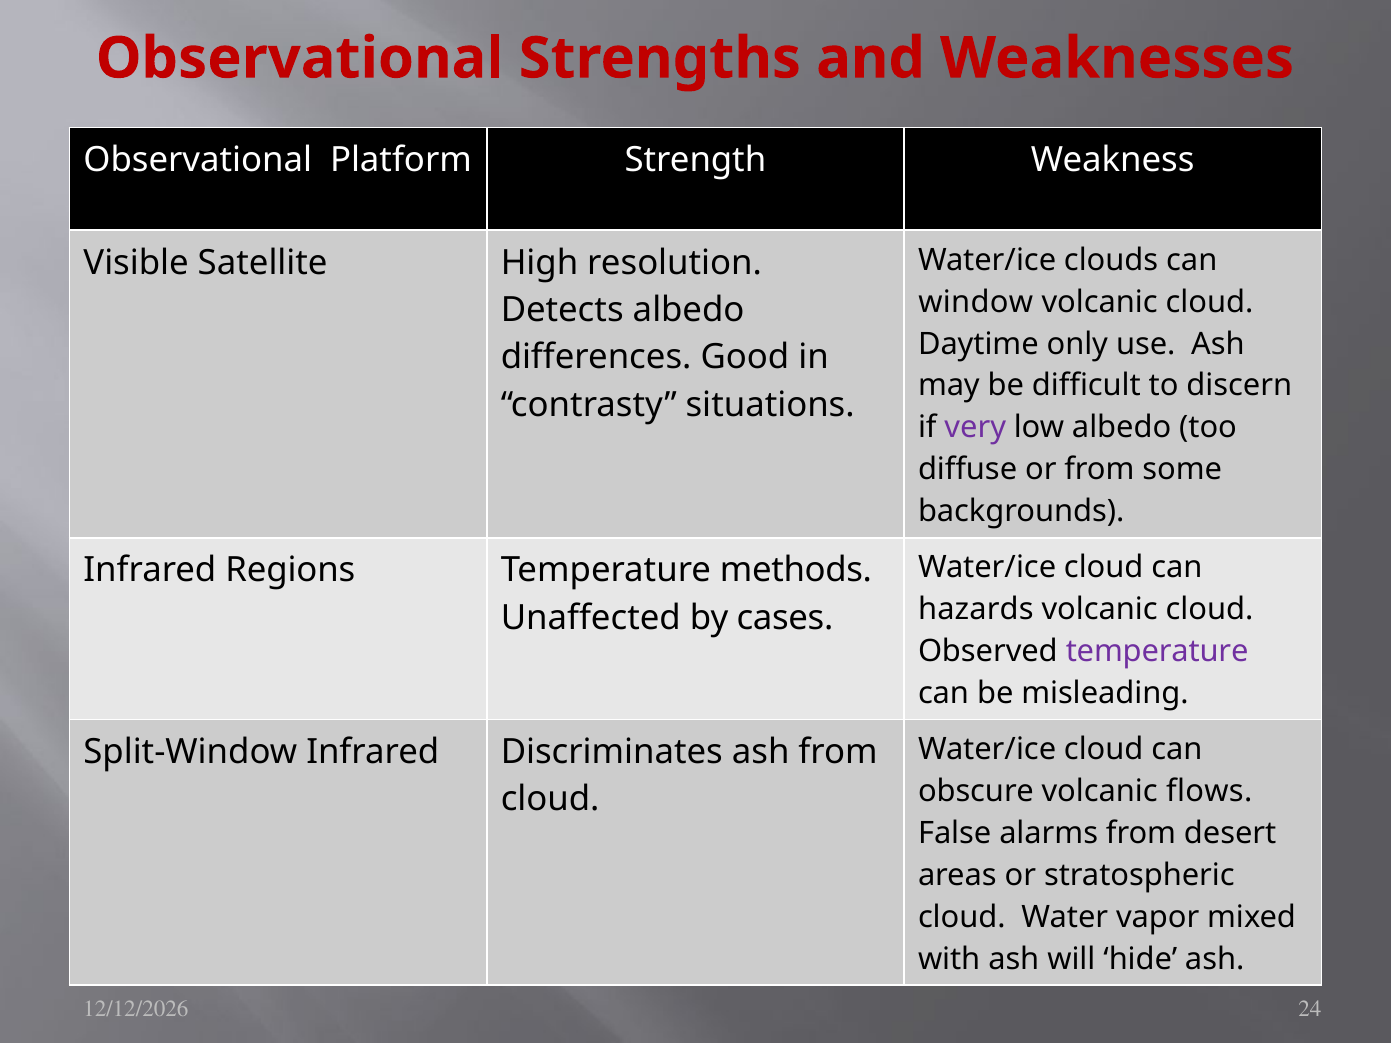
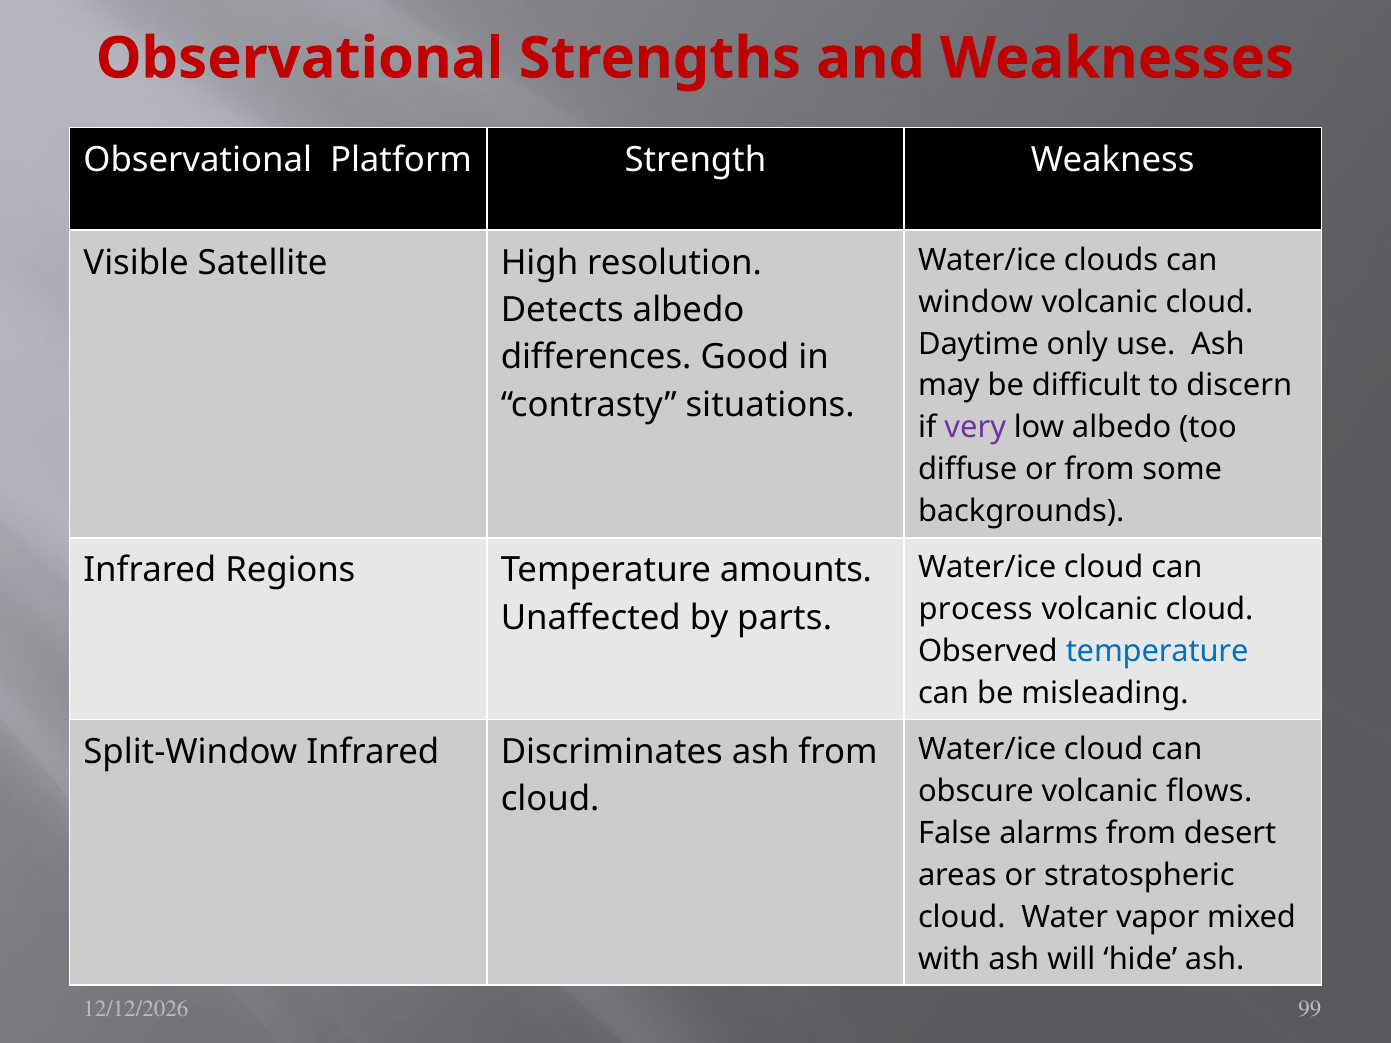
methods: methods -> amounts (796, 570)
hazards: hazards -> process (976, 610)
cases: cases -> parts (785, 618)
temperature colour: purple -> blue (1157, 652)
24: 24 -> 99 (1310, 1009)
